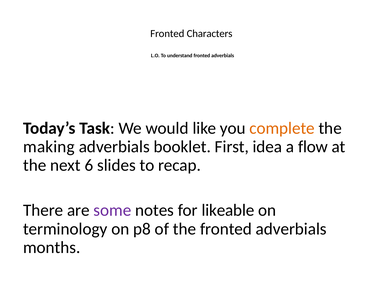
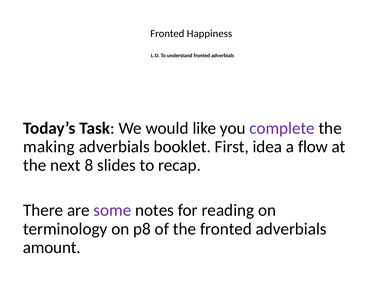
Characters: Characters -> Happiness (209, 33)
complete colour: orange -> purple (282, 128)
6: 6 -> 8 (89, 165)
likeable: likeable -> reading (228, 210)
months: months -> amount (52, 247)
